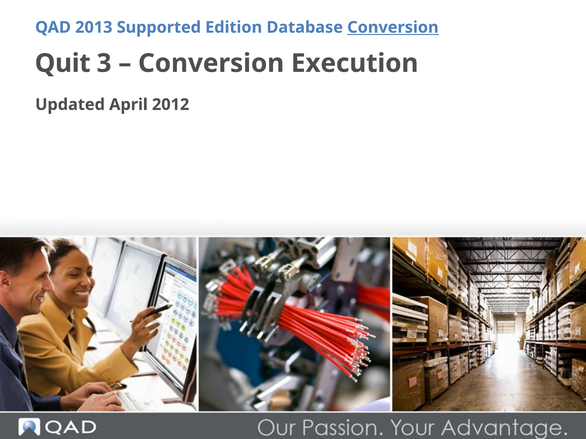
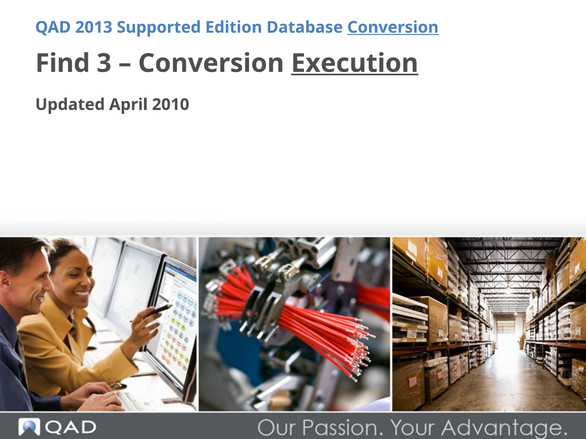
Quit: Quit -> Find (63, 63)
Execution underline: none -> present (355, 63)
2012: 2012 -> 2010 (171, 105)
